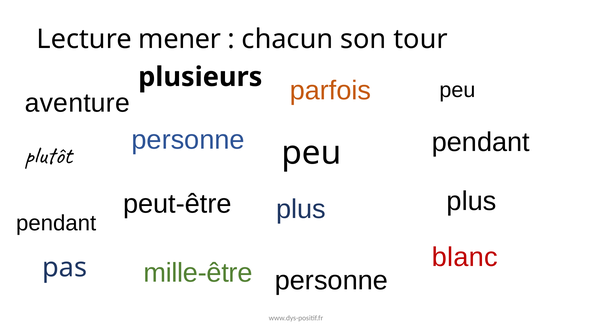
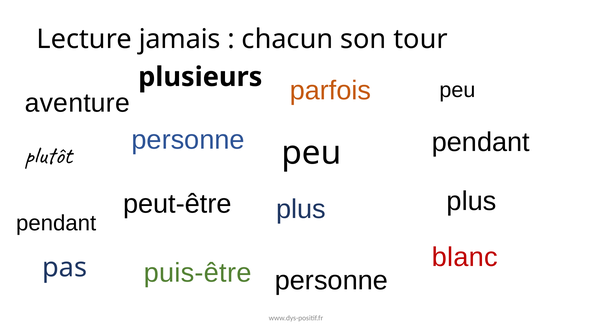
mener: mener -> jamais (180, 39)
mille-être: mille-être -> puis-être (198, 273)
